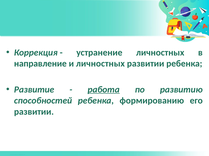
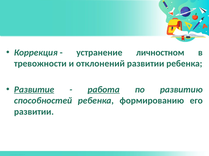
устранение личностных: личностных -> личностном (160, 53)
направление: направление -> тревожности (40, 64)
и личностных: личностных -> отклонений (100, 64)
Развитие underline: none -> present (34, 90)
